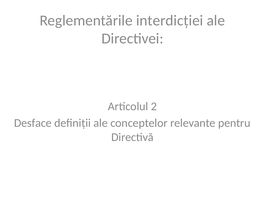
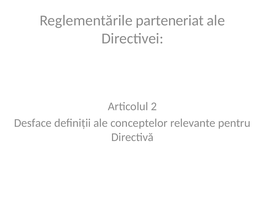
interdicției: interdicției -> parteneriat (170, 20)
